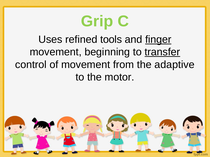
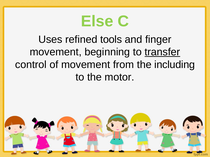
Grip: Grip -> Else (97, 21)
finger underline: present -> none (158, 40)
adaptive: adaptive -> including (175, 65)
